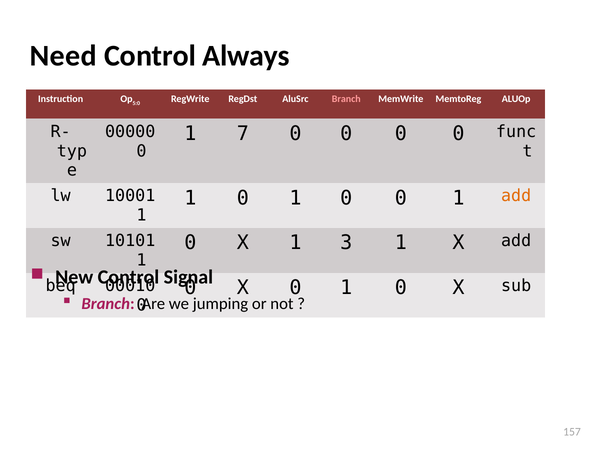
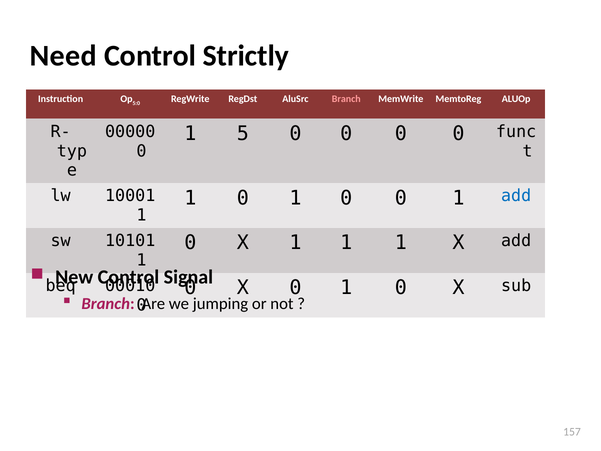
Always: Always -> Strictly (246, 56)
7: 7 -> 5 (243, 134)
add colour: orange -> blue (516, 196)
X 1 3: 3 -> 1 (346, 243)
